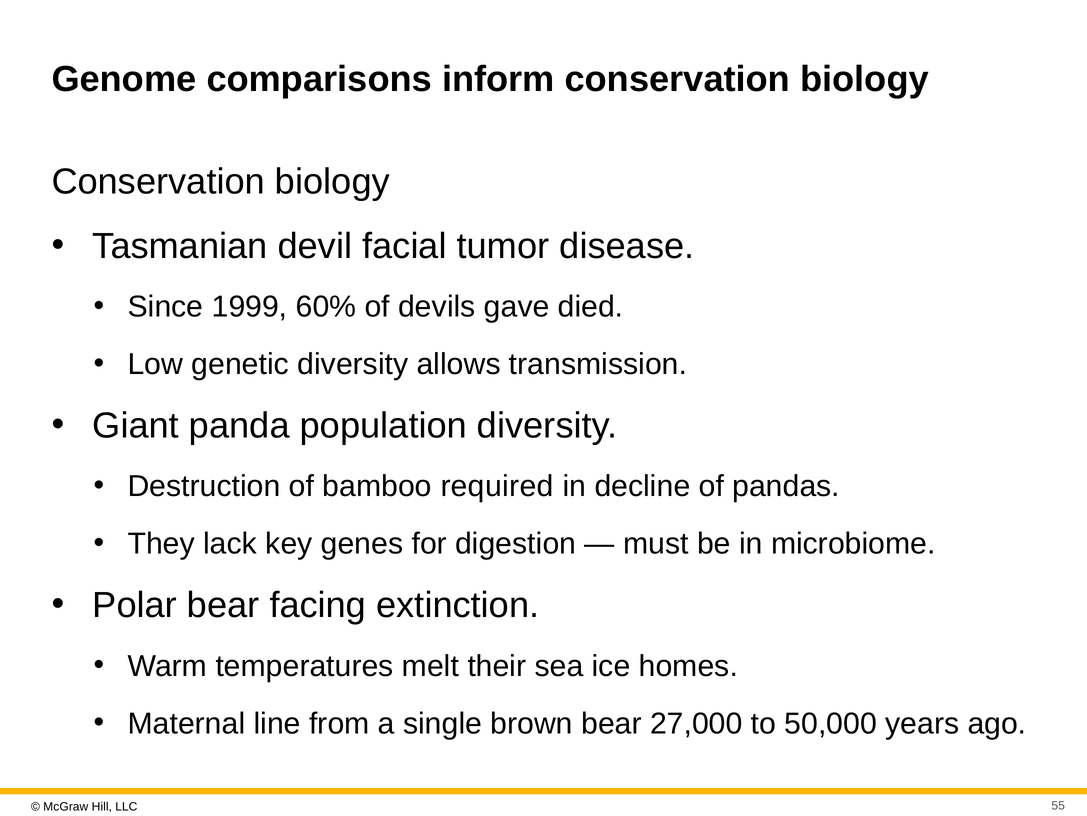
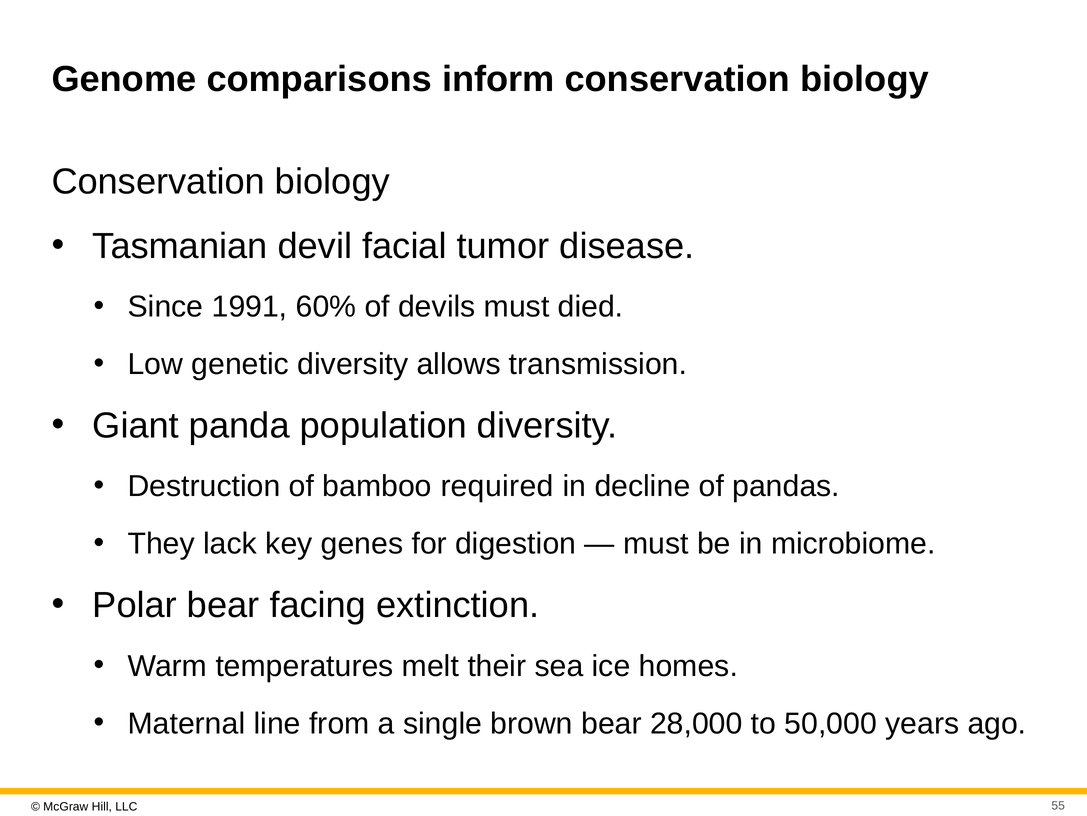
1999: 1999 -> 1991 (249, 307)
devils gave: gave -> must (517, 307)
27,000: 27,000 -> 28,000 (696, 723)
